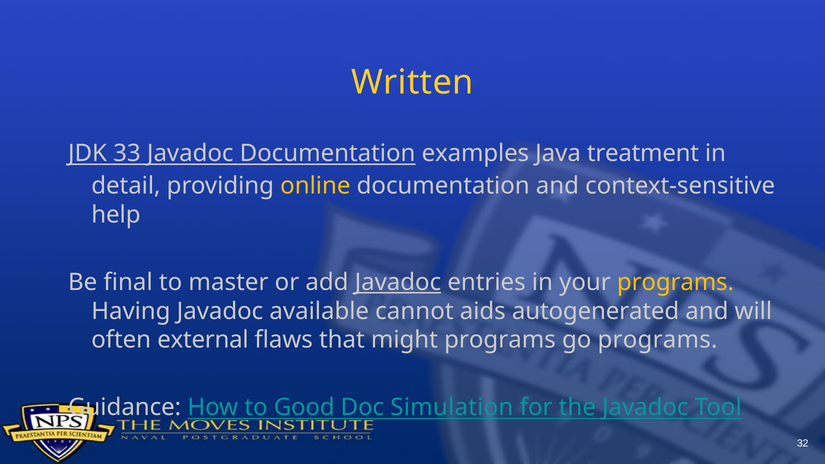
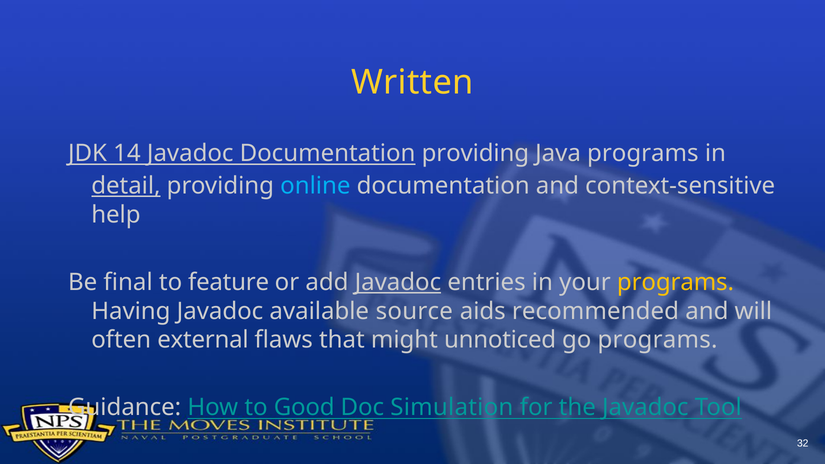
33: 33 -> 14 (127, 153)
Documentation examples: examples -> providing (475, 153)
Java treatment: treatment -> programs (643, 153)
detail underline: none -> present (126, 186)
online colour: yellow -> light blue (315, 186)
master: master -> feature (229, 282)
cannot: cannot -> source (414, 311)
autogenerated: autogenerated -> recommended (595, 311)
might programs: programs -> unnoticed (500, 340)
